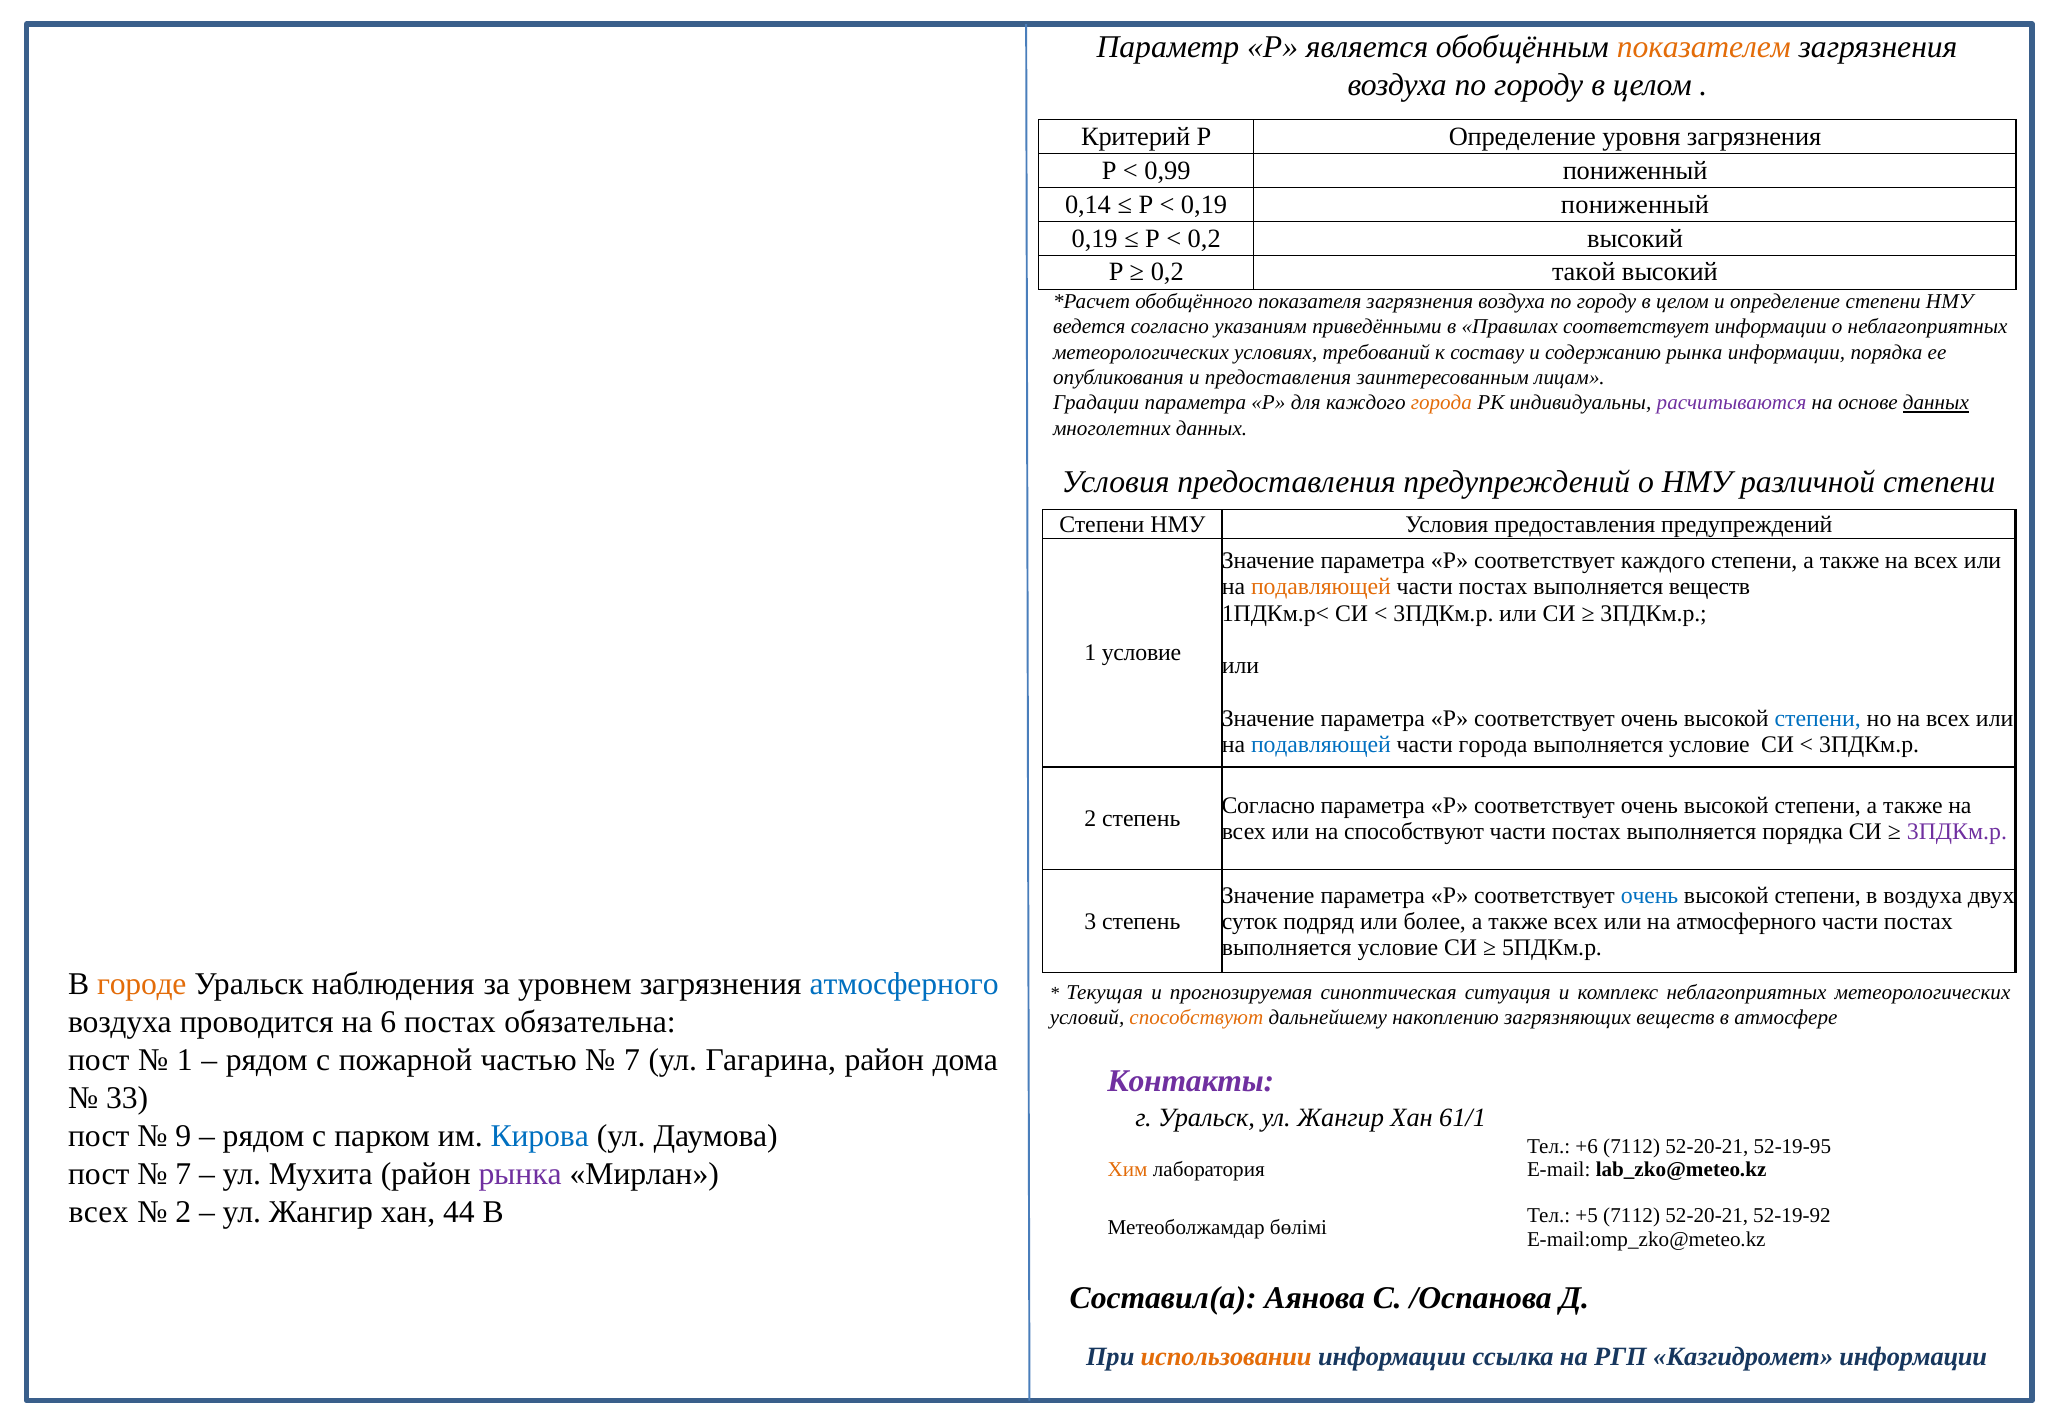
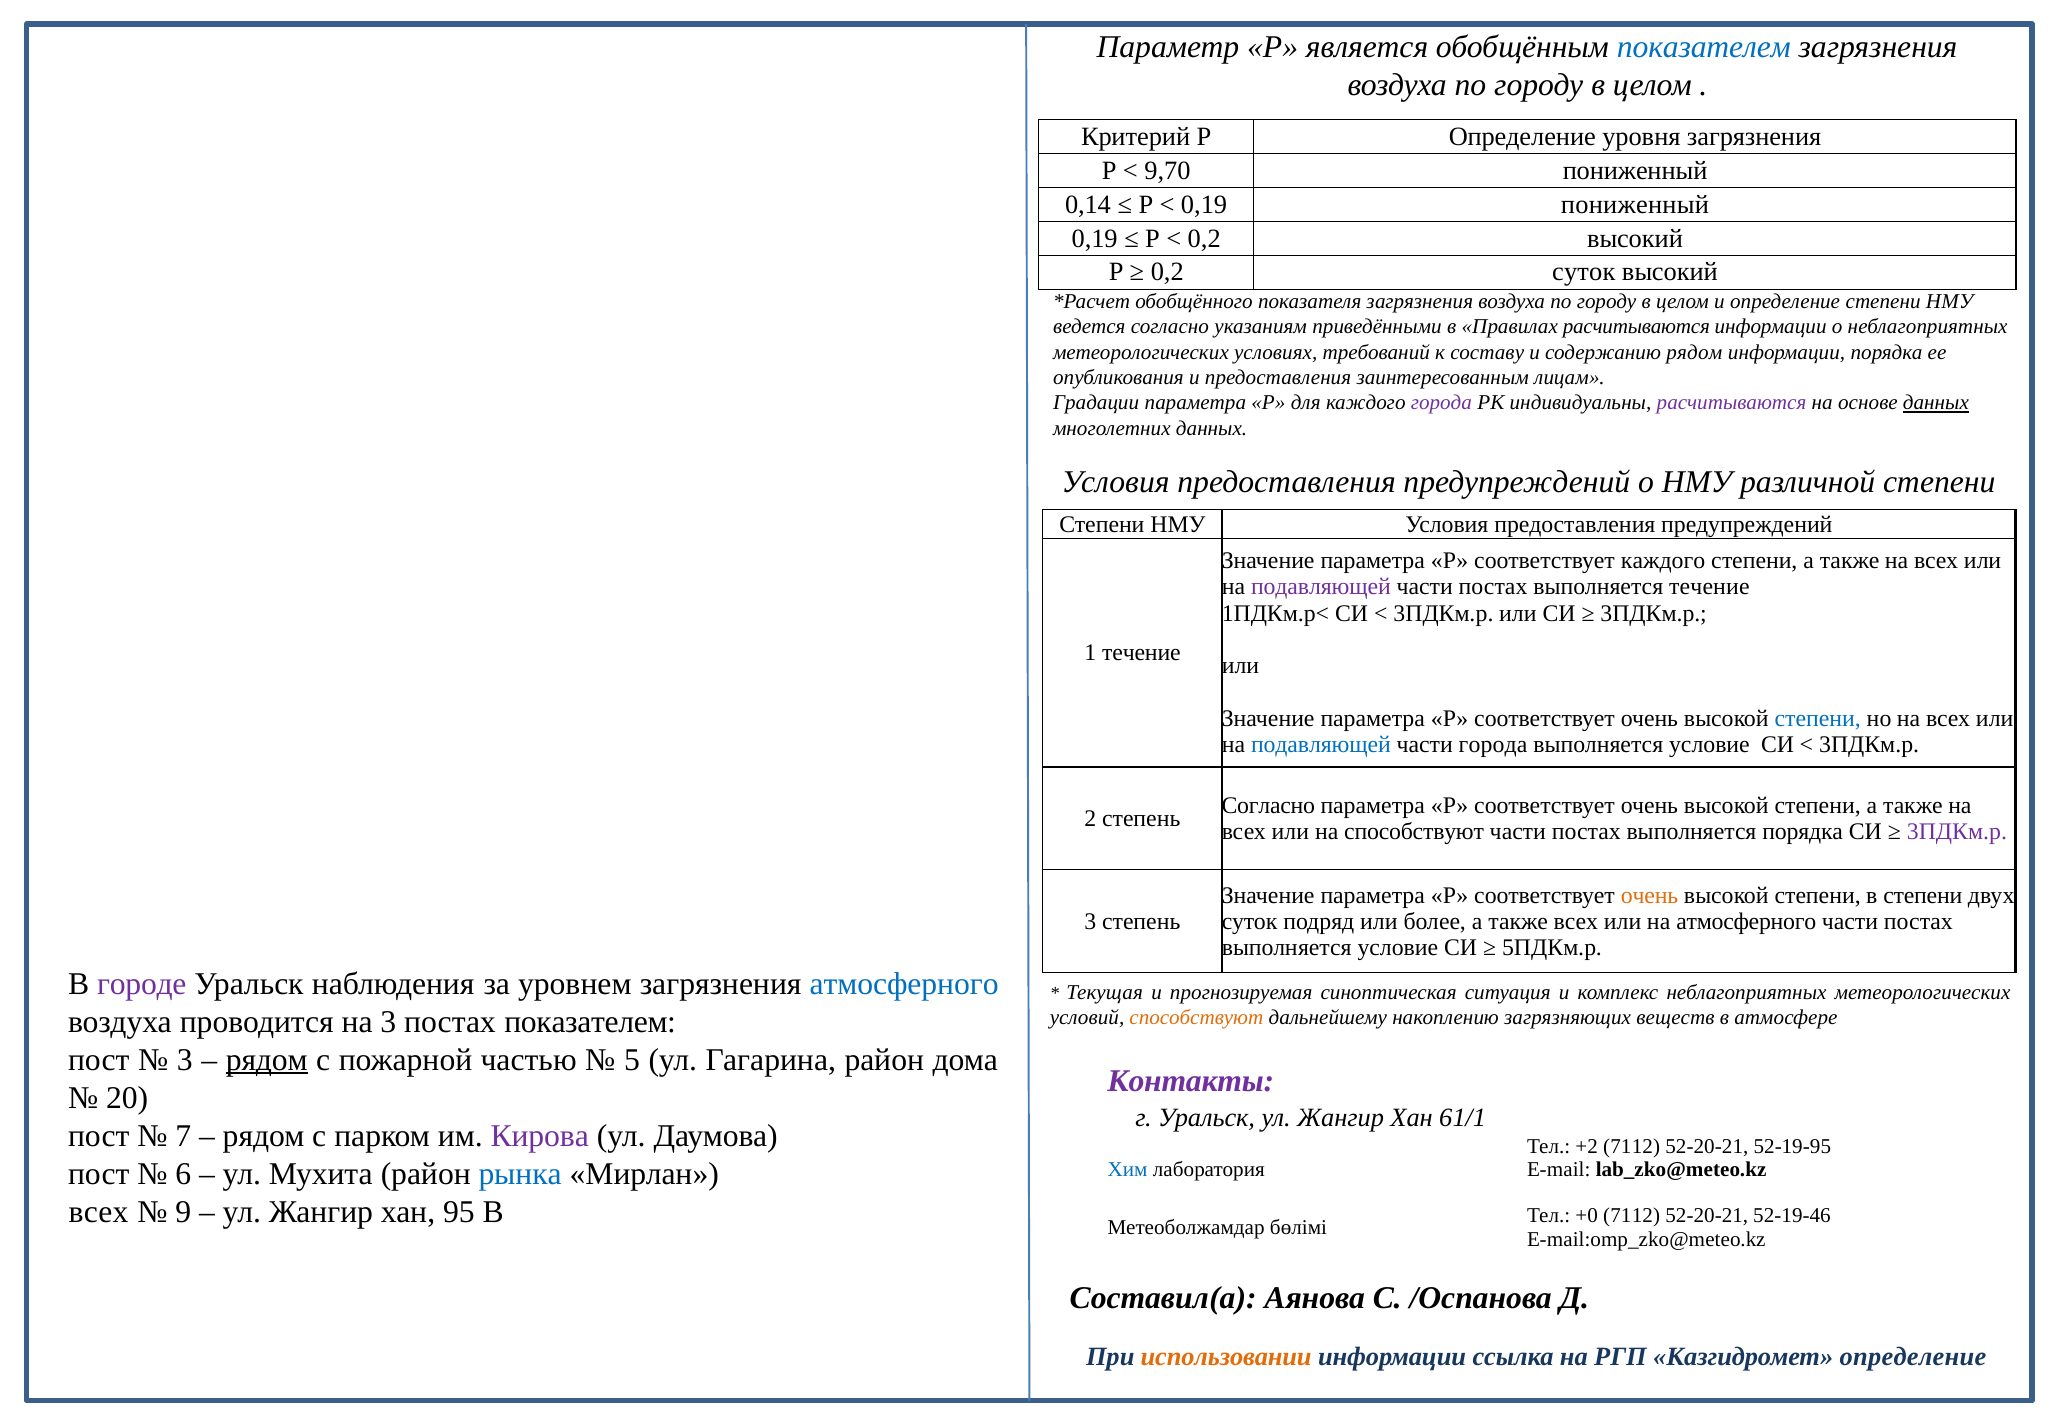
показателем colour: orange -> blue (1704, 47)
0,99: 0,99 -> 9,70 (1167, 170)
0,2 такой: такой -> суток (1584, 272)
Правилах соответствует: соответствует -> расчитываются (1636, 327)
содержанию рынка: рынка -> рядом (1694, 352)
города colour: orange -> purple (1441, 403)
подавляющей colour: orange -> purple (1321, 587)
выполняется веществ: веществ -> течение (1709, 587)
1 условие: условие -> течение (1141, 653)
очень colour: blue -> orange (1650, 896)
в воздуха: воздуха -> степени (1923, 896)
городе colour: orange -> purple (142, 984)
на 6: 6 -> 3 (388, 1022)
постах обязательна: обязательна -> показателем (590, 1022)
1: 1 -> 3 (185, 1060)
рядом underline: none -> present (267, 1060)
7: 7 -> 5 (632, 1060)
33: 33 -> 20 (127, 1098)
9: 9 -> 7 (183, 1136)
Кирова colour: blue -> purple (540, 1136)
+6: +6 -> +2 (1587, 1147)
7: 7 -> 6 (183, 1174)
рынка colour: purple -> blue (520, 1174)
Хим colour: orange -> blue (1128, 1170)
2: 2 -> 9 (183, 1212)
44: 44 -> 95 (459, 1212)
+5: +5 -> +0 (1587, 1216)
52-19-92: 52-19-92 -> 52-19-46 (1792, 1216)
Казгидромет информации: информации -> определение (1913, 1357)
